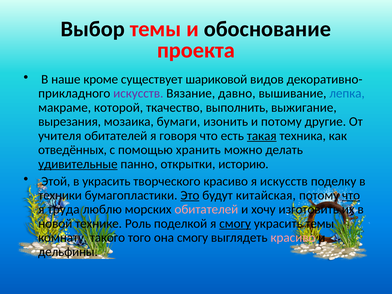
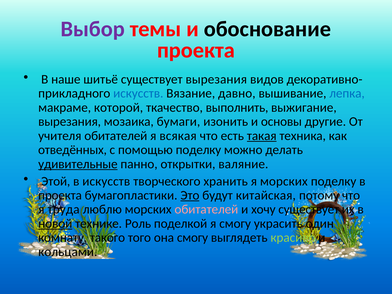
Выбор colour: black -> purple (93, 29)
кроме: кроме -> шитьё (101, 79)
существует шариковой: шариковой -> вырезания (216, 79)
искусств colour: purple -> blue (138, 93)
и потому: потому -> основы (281, 122)
говоря: говоря -> всякая (178, 136)
помощью хранить: хранить -> поделку (198, 150)
историю: историю -> валяние (243, 164)
в украсить: украсить -> искусств (106, 181)
творческого красиво: красиво -> хранить (226, 181)
я искусств: искусств -> морских (284, 181)
техники: техники -> проекта (60, 195)
что underline: present -> none (351, 195)
хочу изготовить: изготовить -> существует (309, 209)
новой underline: none -> present (55, 224)
смогу underline: present -> none (235, 224)
украсить темы: темы -> один (320, 224)
красиво colour: pink -> light green (293, 238)
дельфины: дельфины -> кольцами (68, 252)
